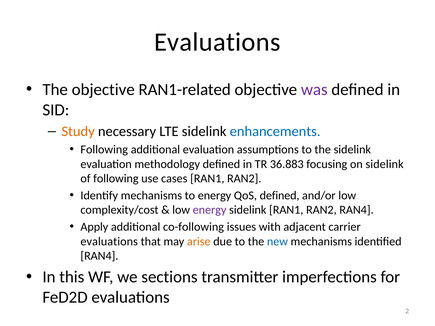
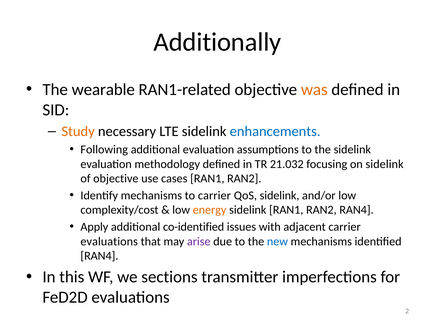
Evaluations: Evaluations -> Additionally (217, 42)
The objective: objective -> wearable (103, 90)
was colour: purple -> orange (314, 90)
36.883: 36.883 -> 21.032 (287, 164)
of following: following -> objective (116, 179)
to energy: energy -> carrier (214, 196)
QoS defined: defined -> sidelink (280, 196)
energy colour: purple -> orange (210, 210)
co-following: co-following -> co-identified (194, 227)
arise colour: orange -> purple (199, 242)
